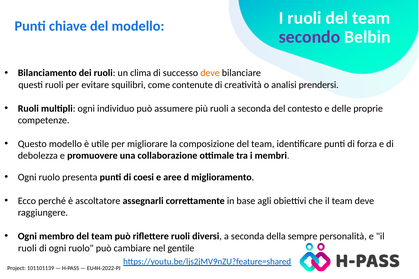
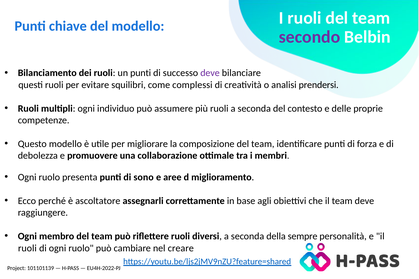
un clima: clima -> punti (141, 73)
deve colour: orange -> purple (210, 73)
contenute: contenute -> complessi (192, 85)
coesi: coesi -> sono (144, 177)
gentile: gentile -> creare (181, 248)
